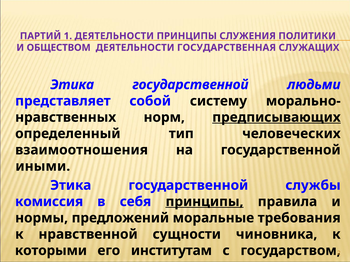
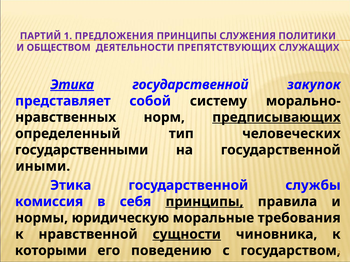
1 ДЕЯТЕЛЬНОСТИ: ДЕЯТЕЛЬНОСТИ -> ПРЕДЛОЖЕНИЯ (114, 36)
ГОСУДАРСТВЕННАЯ: ГОСУДАРСТВЕННАЯ -> ПРЕПЯТСТВУЮЩИХ (226, 48)
Этика underline: none -> present (72, 85)
людьми: людьми -> закупок (314, 85)
взаимоотношения: взаимоотношения -> государственными (82, 150)
предложений: предложений -> юридическую (120, 218)
сущности underline: none -> present (187, 235)
институтам: институтам -> поведению (171, 251)
